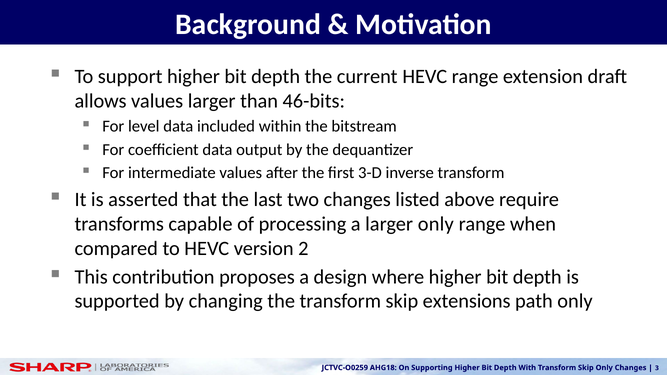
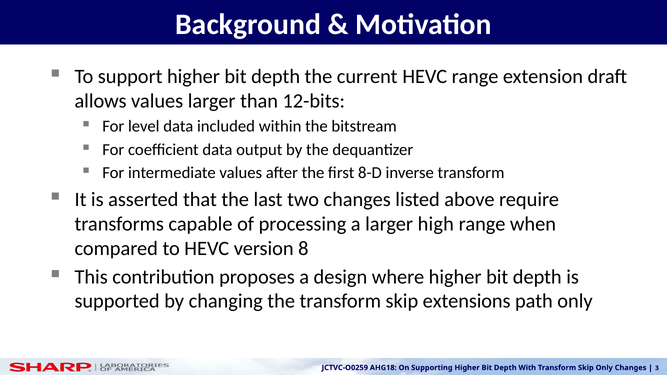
46-bits: 46-bits -> 12-bits (314, 101)
3-D: 3-D -> 8-D (370, 173)
larger only: only -> high (436, 224)
2: 2 -> 8 (303, 248)
